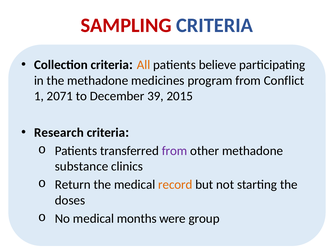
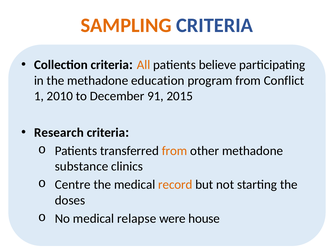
SAMPLING colour: red -> orange (126, 25)
medicines: medicines -> education (158, 80)
2071: 2071 -> 2010 (60, 96)
39: 39 -> 91 (156, 96)
from colour: purple -> orange (175, 150)
Return: Return -> Centre (73, 184)
months: months -> relapse (137, 218)
group: group -> house (204, 218)
